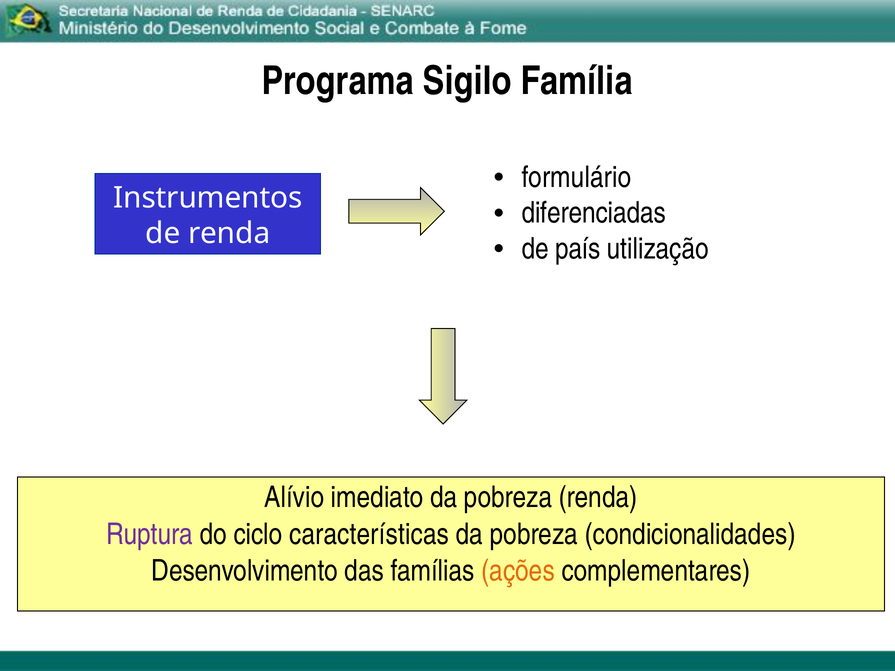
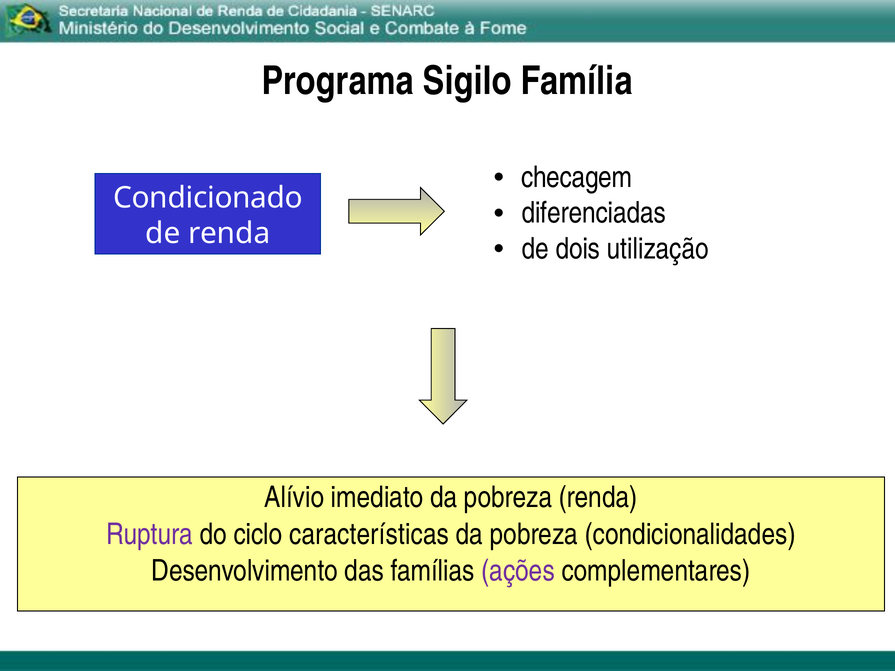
formulário: formulário -> checagem (577, 177)
Instrumentos: Instrumentos -> Condicionado (208, 198)
país: país -> dois (578, 249)
ações colour: orange -> purple (518, 571)
